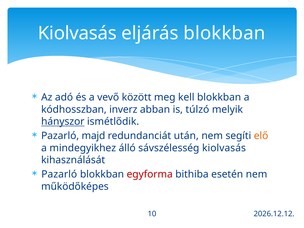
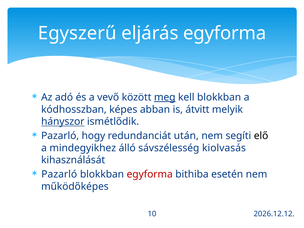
Kiolvasás: Kiolvasás -> Egyszerű (77, 33)
eljárás blokkban: blokkban -> egyforma (225, 33)
meg underline: none -> present (165, 97)
inverz: inverz -> képes (123, 109)
túlzó: túlzó -> átvitt (197, 109)
majd: majd -> hogy (93, 136)
elő colour: orange -> black (261, 136)
